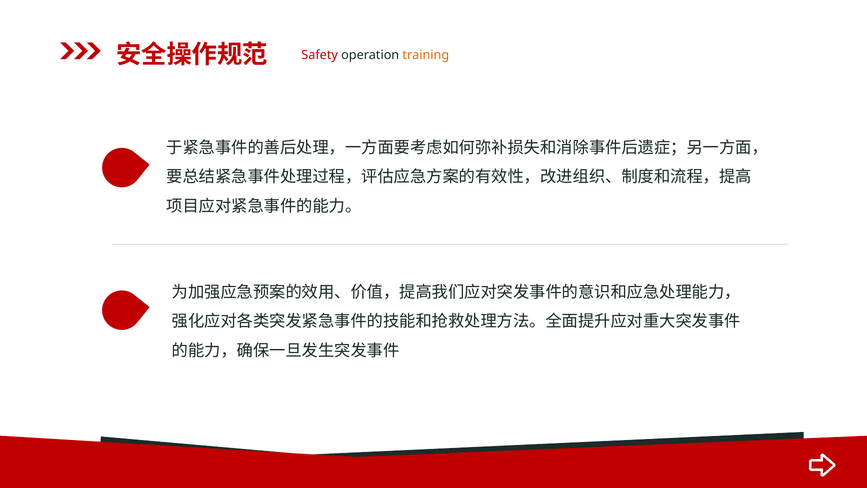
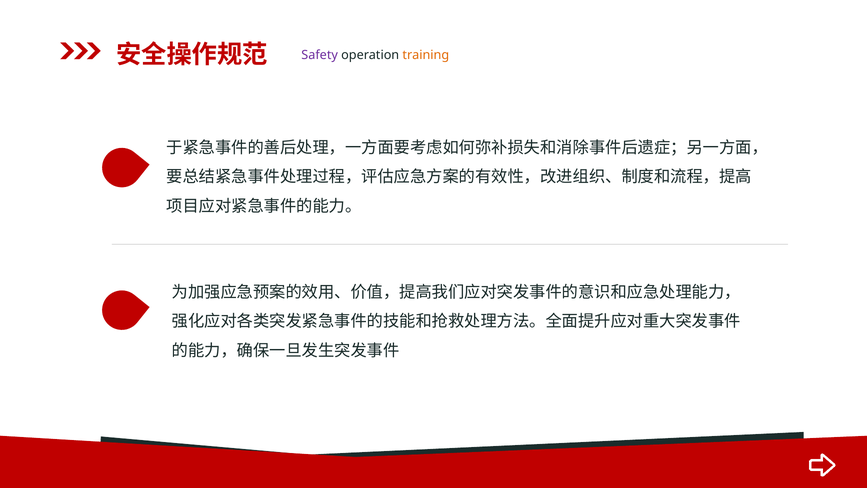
Safety colour: red -> purple (320, 55)
